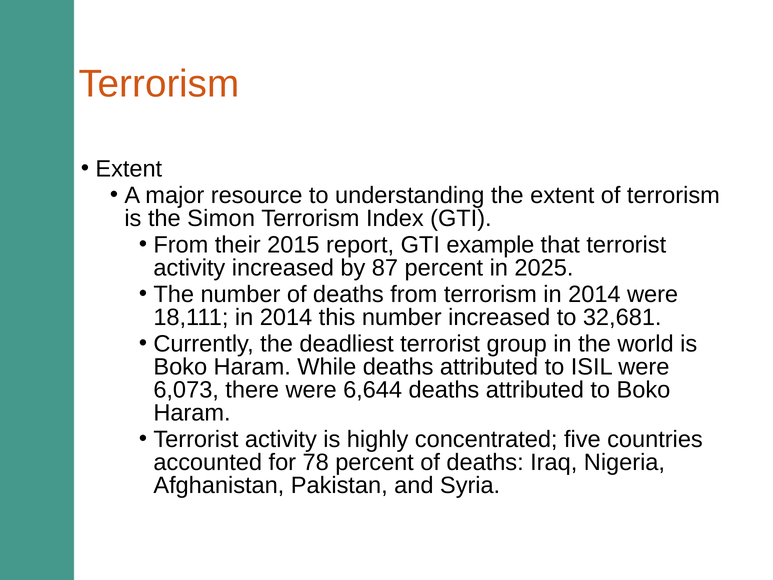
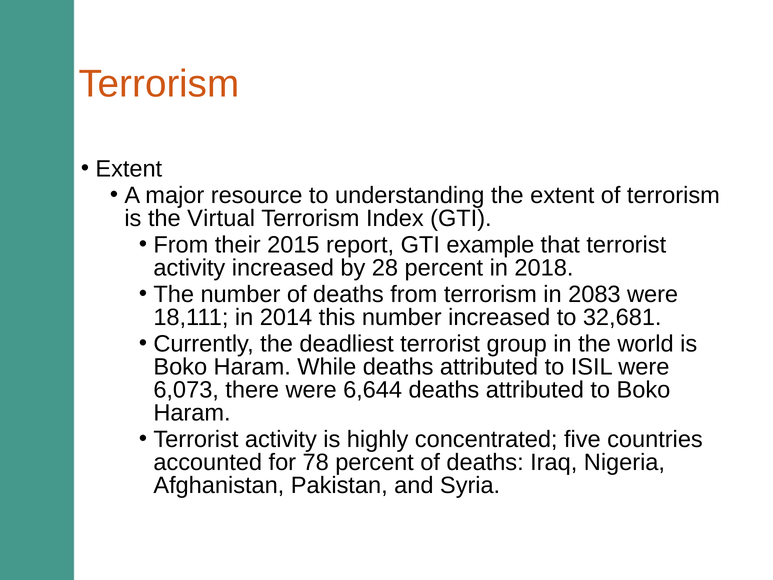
Simon: Simon -> Virtual (221, 219)
87: 87 -> 28 (385, 268)
2025: 2025 -> 2018 (544, 268)
terrorism in 2014: 2014 -> 2083 (594, 295)
